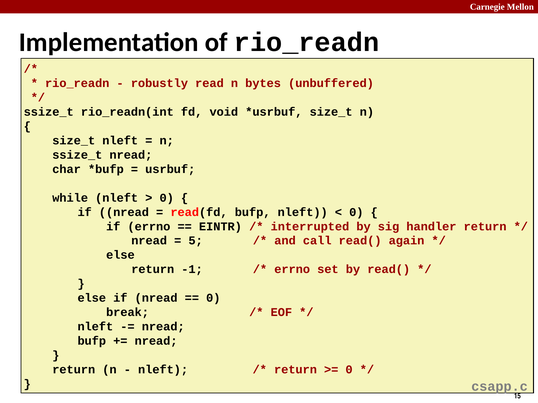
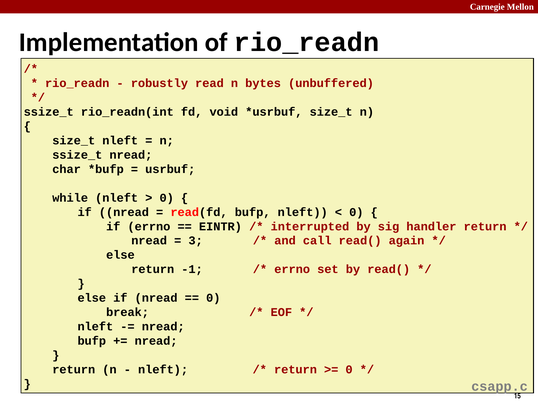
5: 5 -> 3 (196, 241)
